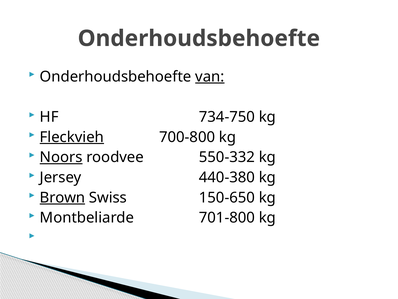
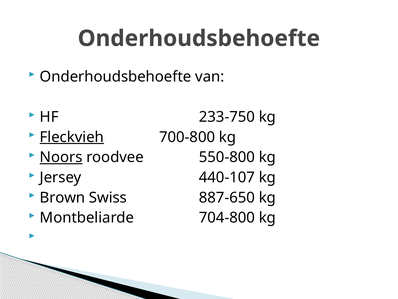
van underline: present -> none (210, 76)
734-750: 734-750 -> 233-750 (227, 117)
550-332: 550-332 -> 550-800 (227, 157)
440-380: 440-380 -> 440-107 (227, 177)
Brown underline: present -> none (62, 197)
150-650: 150-650 -> 887-650 (227, 197)
701-800: 701-800 -> 704-800 (227, 217)
